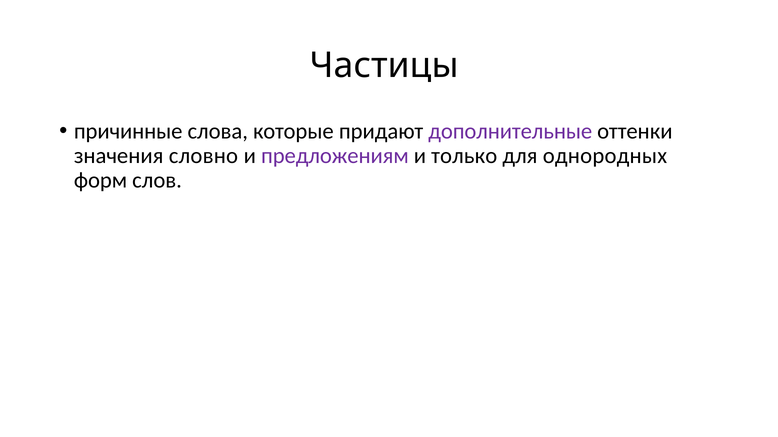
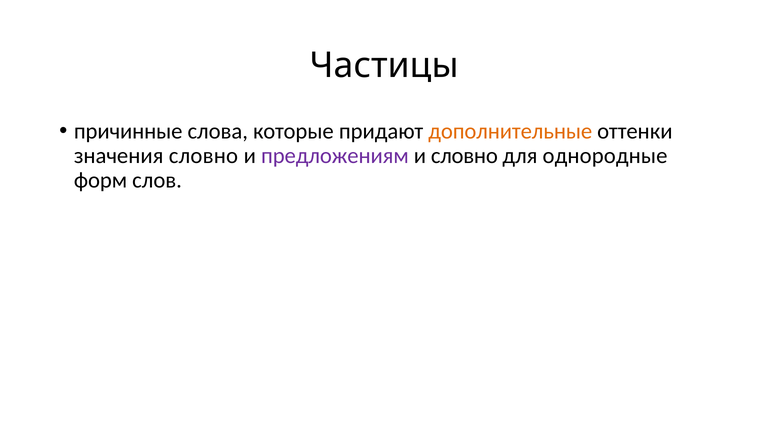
дополнительные colour: purple -> orange (510, 132)
и только: только -> словно (464, 156)
однородных: однородных -> однородные (605, 156)
